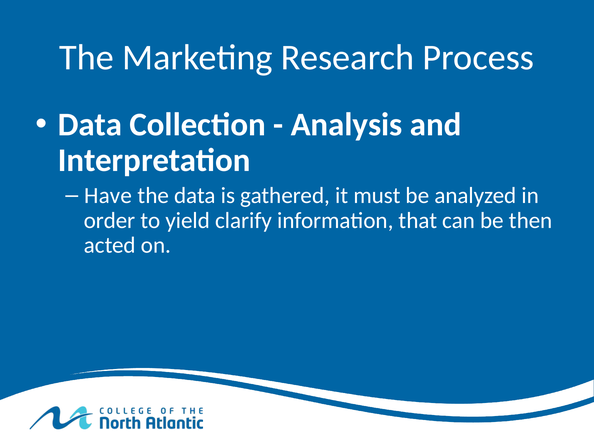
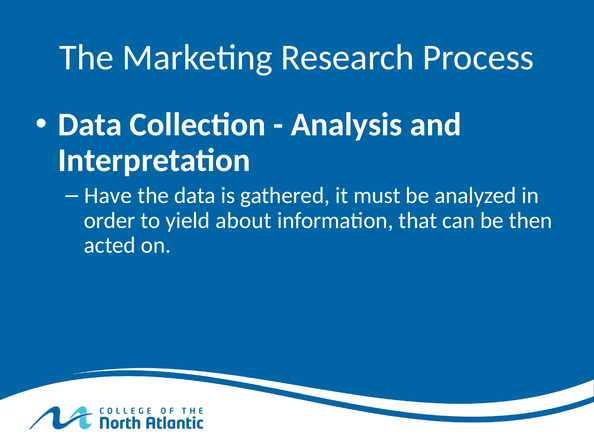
clarify: clarify -> about (243, 220)
